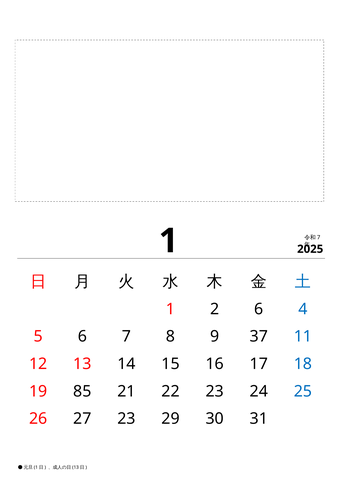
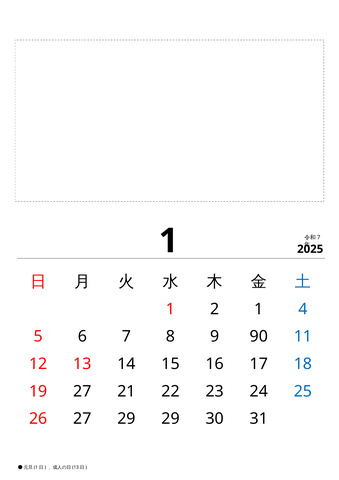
2 6: 6 -> 1 (259, 309)
37: 37 -> 90 (259, 336)
19 85: 85 -> 27 (82, 391)
27 23: 23 -> 29 (126, 418)
